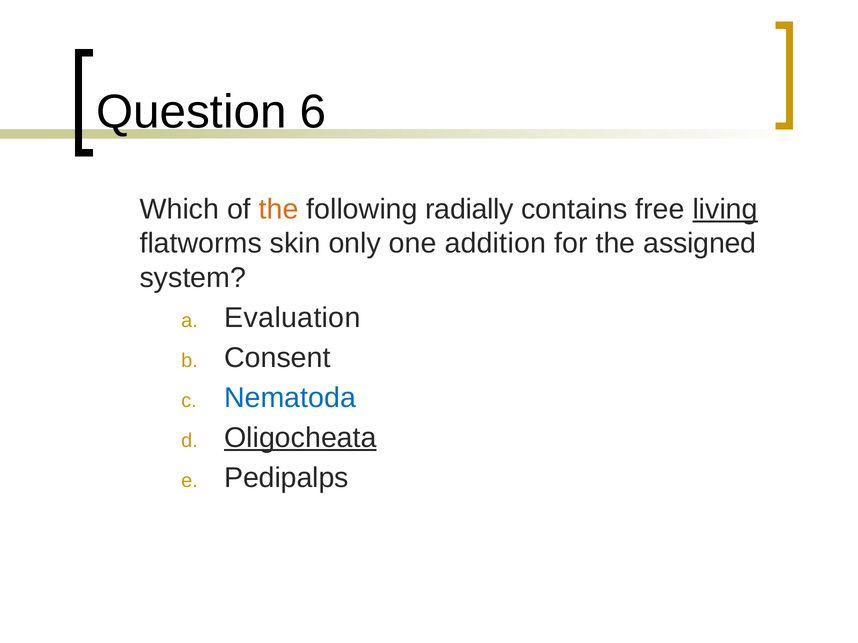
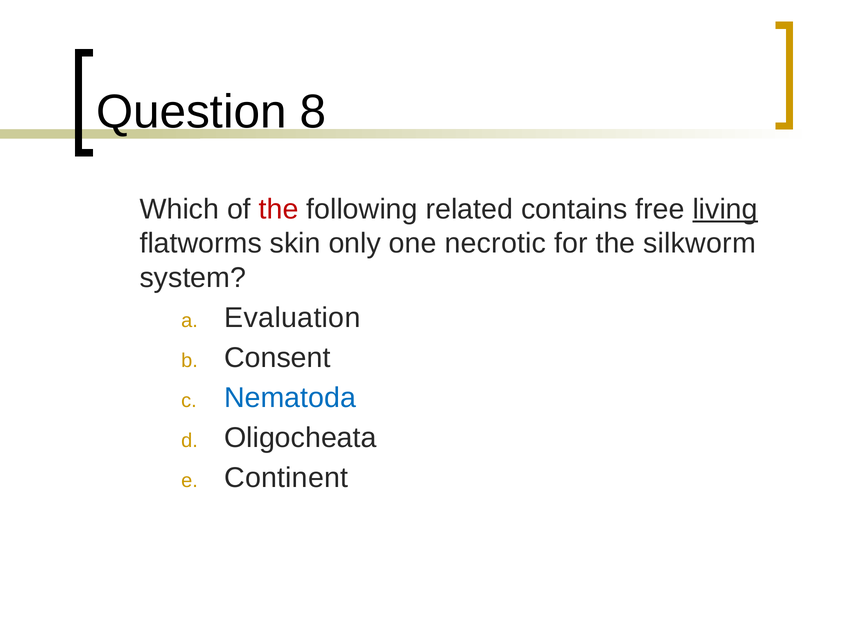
6: 6 -> 8 (313, 112)
the colour: orange -> red (279, 209)
radially: radially -> related (469, 209)
addition: addition -> necrotic (495, 244)
assigned: assigned -> silkworm (700, 244)
Oligocheata underline: present -> none (300, 438)
Pedipalps: Pedipalps -> Continent (286, 478)
